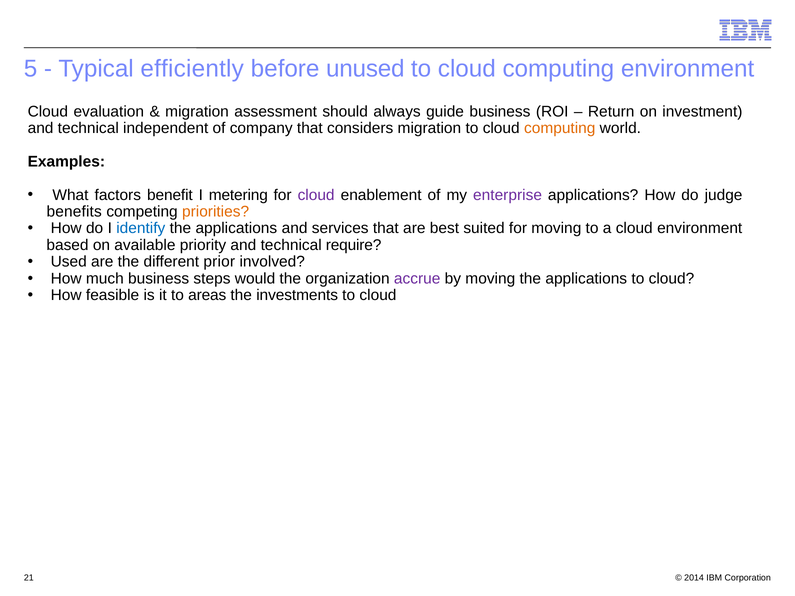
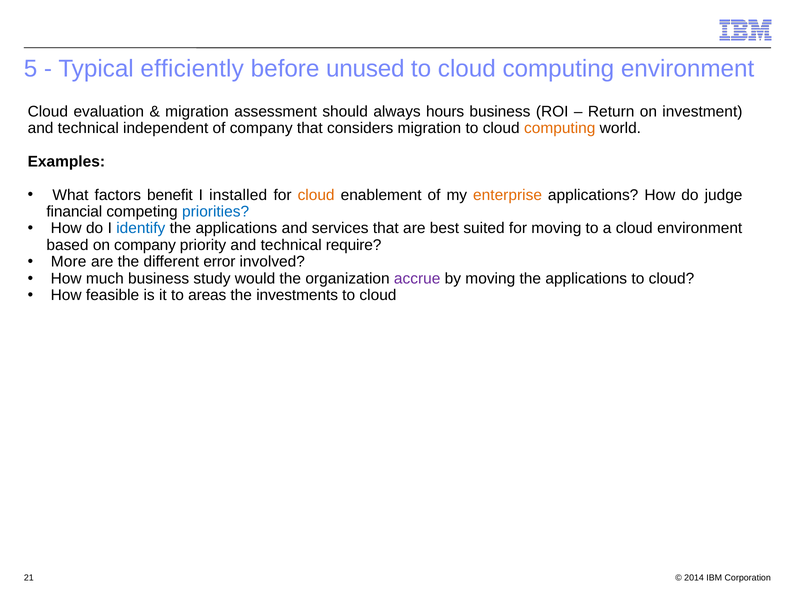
guide: guide -> hours (445, 112)
metering: metering -> installed (238, 195)
cloud colour: purple -> orange (316, 195)
enterprise colour: purple -> orange (508, 195)
benefits: benefits -> financial (74, 212)
priorities colour: orange -> blue (216, 212)
on available: available -> company (145, 245)
Used: Used -> More (69, 262)
prior: prior -> error (219, 262)
steps: steps -> study (212, 279)
